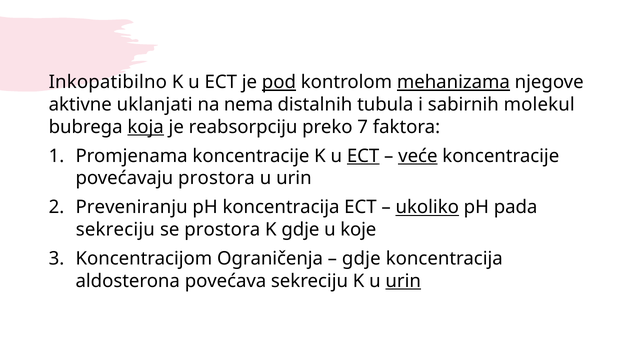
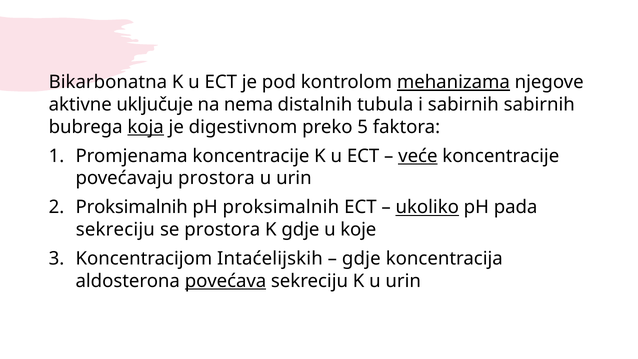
Inkopatibilno: Inkopatibilno -> Bikarbonatna (108, 82)
pod underline: present -> none (279, 82)
uklanjati: uklanjati -> uključuje (155, 105)
sabirnih molekul: molekul -> sabirnih (539, 105)
reabsorpciju: reabsorpciju -> digestivnom (243, 127)
7: 7 -> 5 (363, 127)
ECT underline: present -> none (363, 156)
Preveniranju: Preveniranju -> Proksimalnih (132, 207)
pH koncentracija: koncentracija -> proksimalnih (281, 207)
Ograničenja: Ograničenja -> Intaćelijskih (270, 259)
povećava underline: none -> present (226, 281)
urin underline: present -> none (403, 281)
